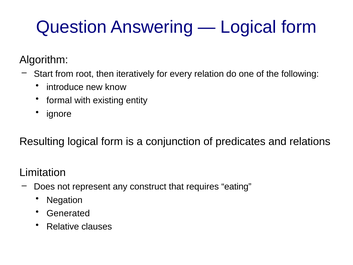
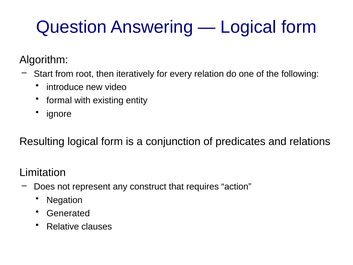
know: know -> video (116, 87)
eating: eating -> action (236, 187)
